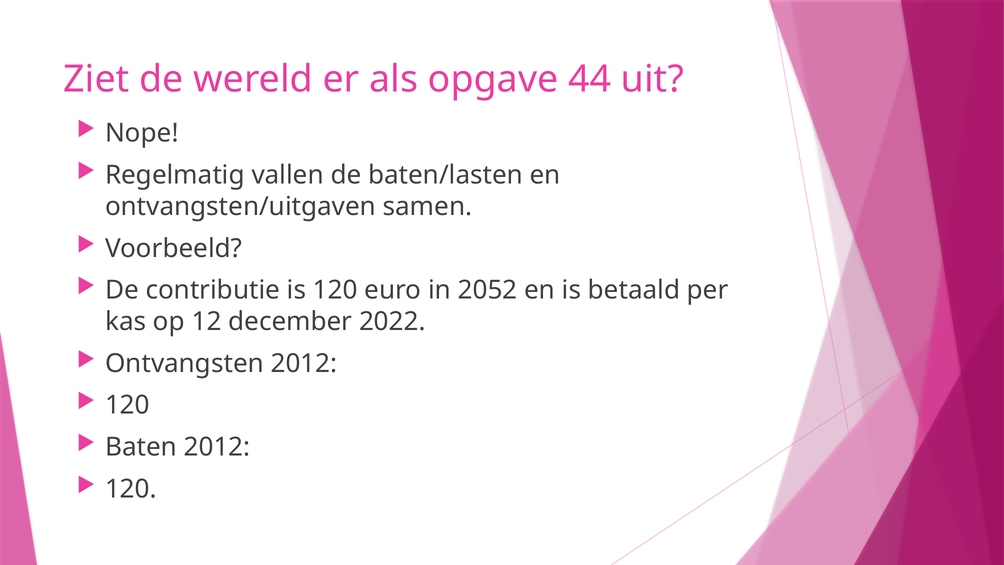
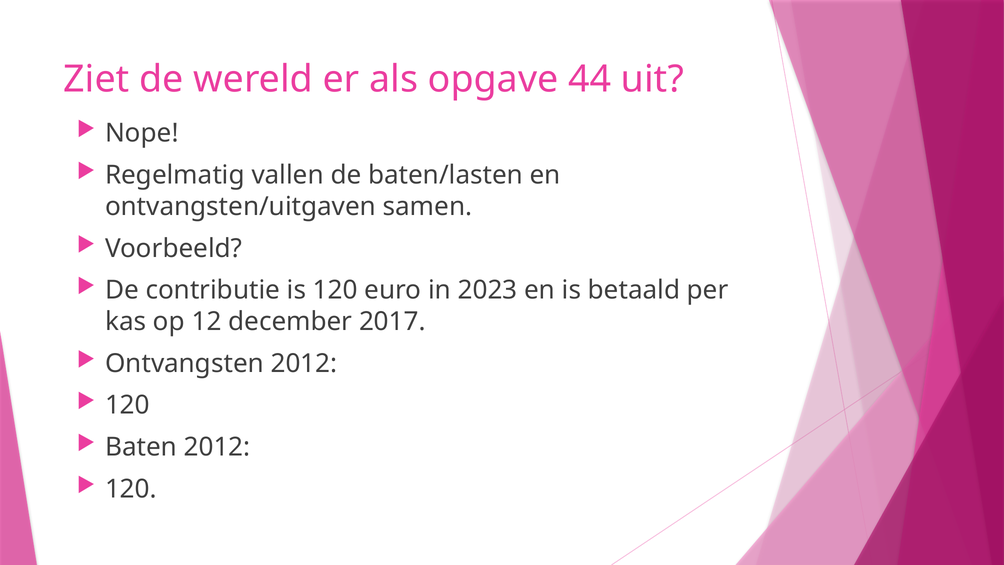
2052: 2052 -> 2023 (488, 290)
2022: 2022 -> 2017 (392, 321)
